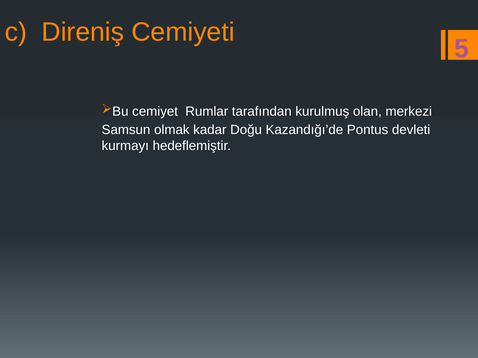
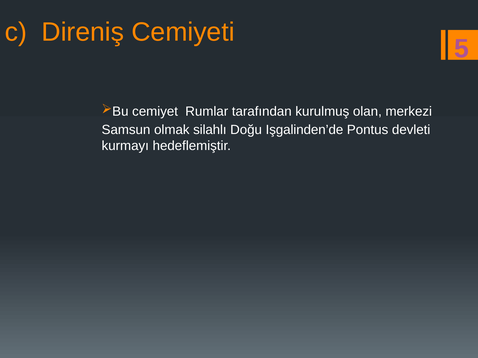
kadar: kadar -> silahlı (210, 130)
Kazandığı’de: Kazandığı’de -> Işgalinden’de (304, 130)
